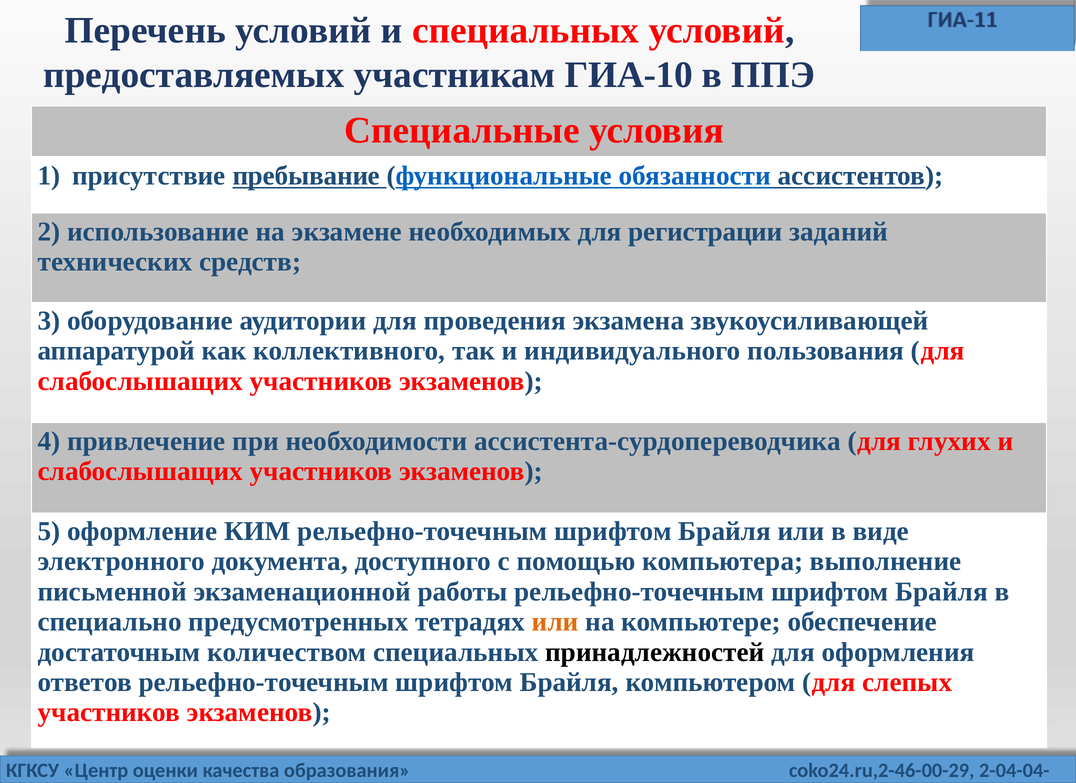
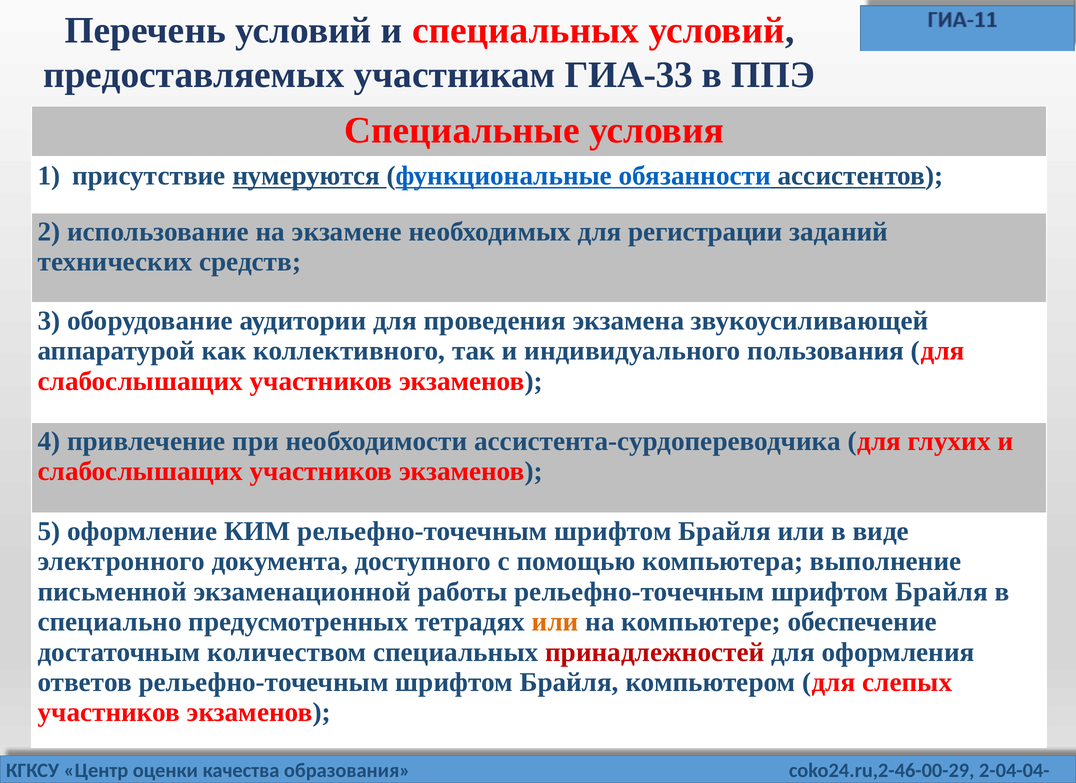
ГИА-10: ГИА-10 -> ГИА-33 (629, 75)
пребывание: пребывание -> нумеруются (306, 176)
принадлежностей colour: black -> red (655, 652)
